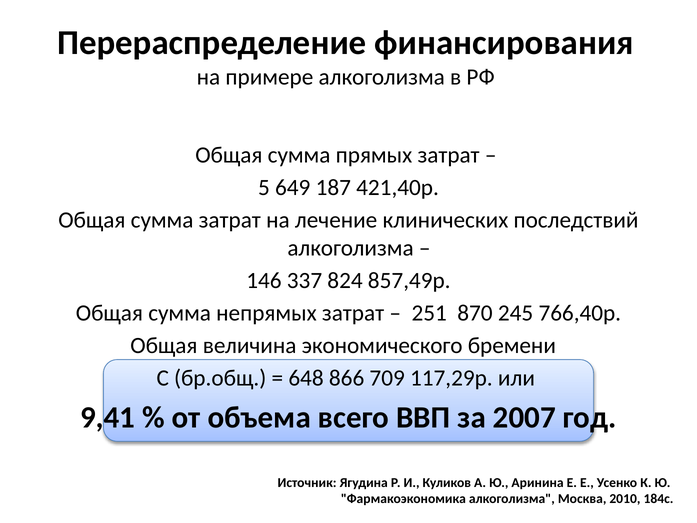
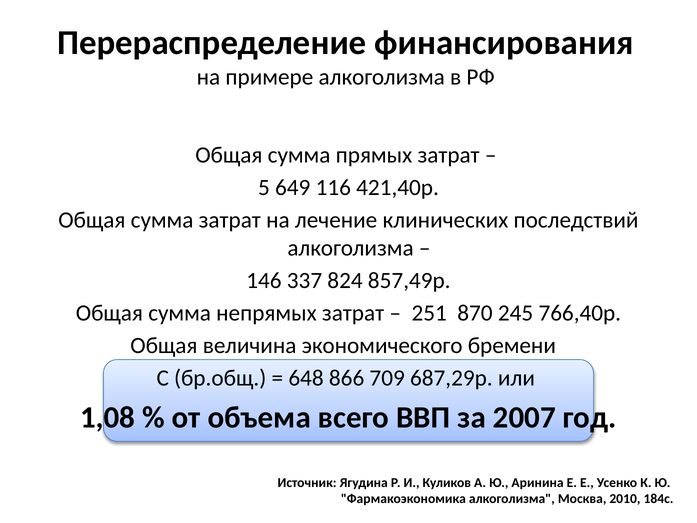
187: 187 -> 116 (333, 188)
117,29р: 117,29р -> 687,29р (451, 378)
9,41: 9,41 -> 1,08 (108, 417)
